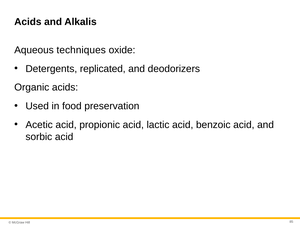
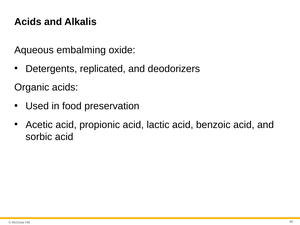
techniques: techniques -> embalming (81, 50)
